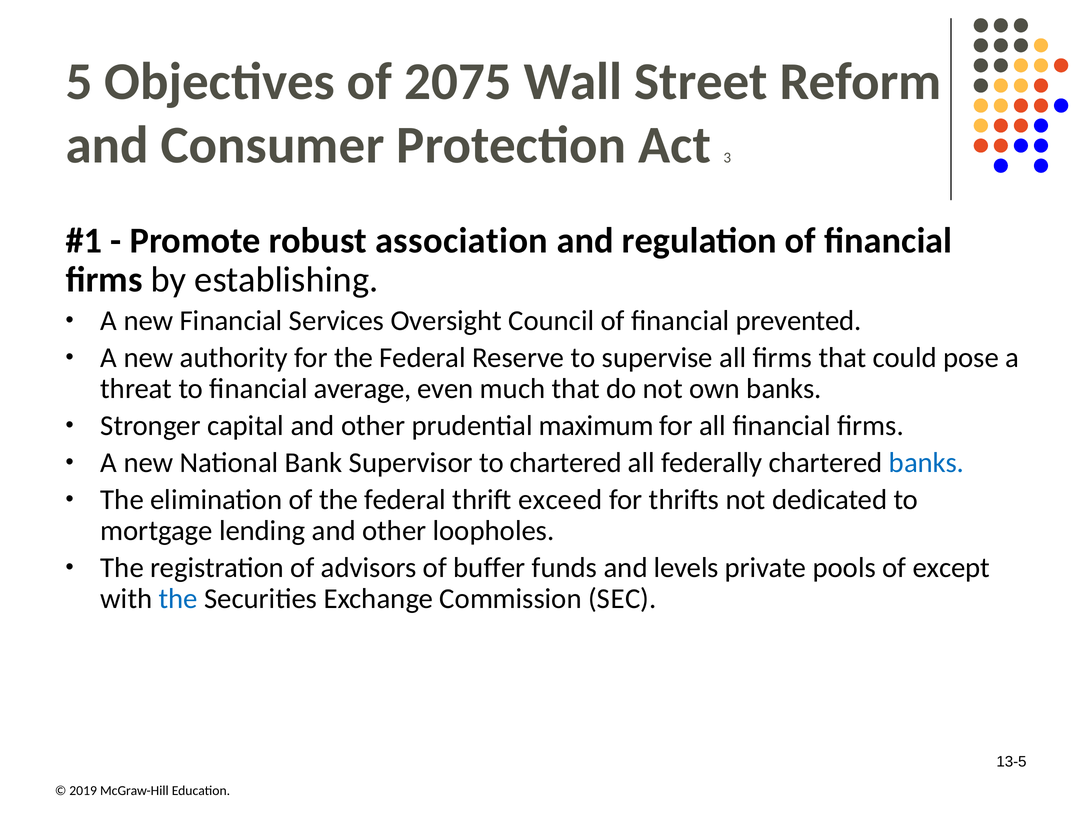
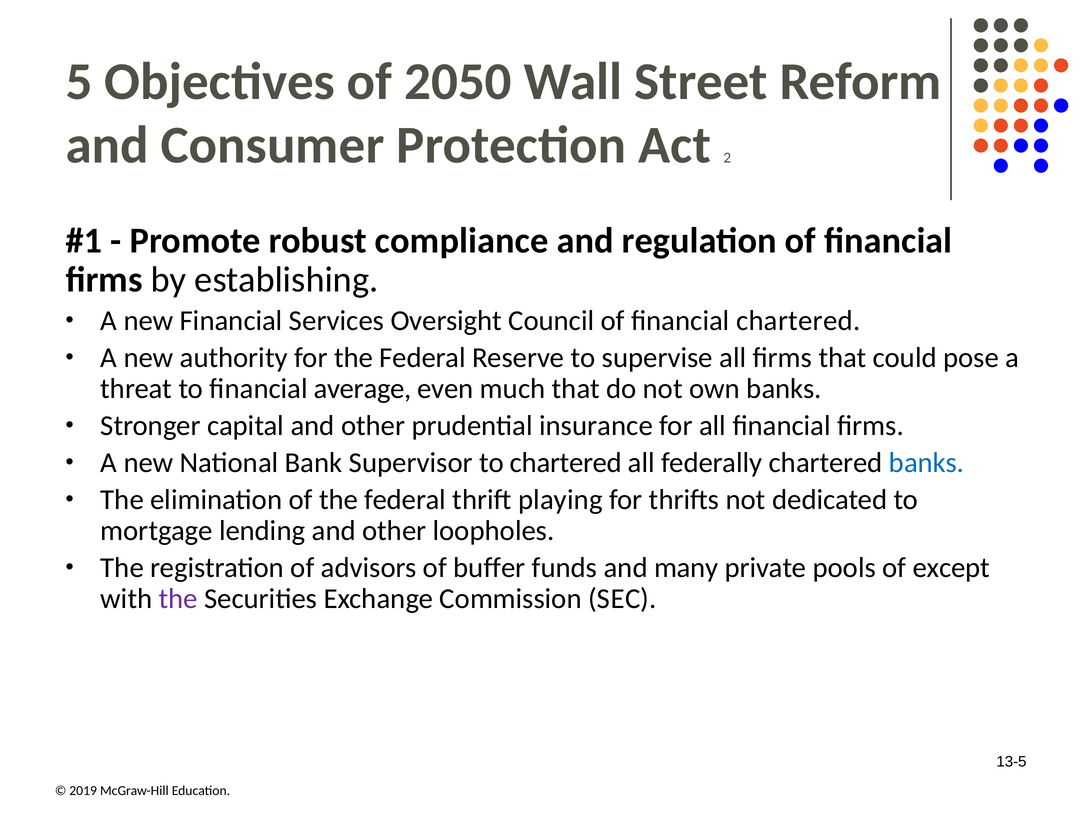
2075: 2075 -> 2050 (458, 82)
3: 3 -> 2 (727, 158)
association: association -> compliance (462, 241)
financial prevented: prevented -> chartered (798, 321)
maximum: maximum -> insurance (596, 426)
exceed: exceed -> playing (560, 500)
levels: levels -> many (686, 568)
the colour: blue -> purple (178, 599)
